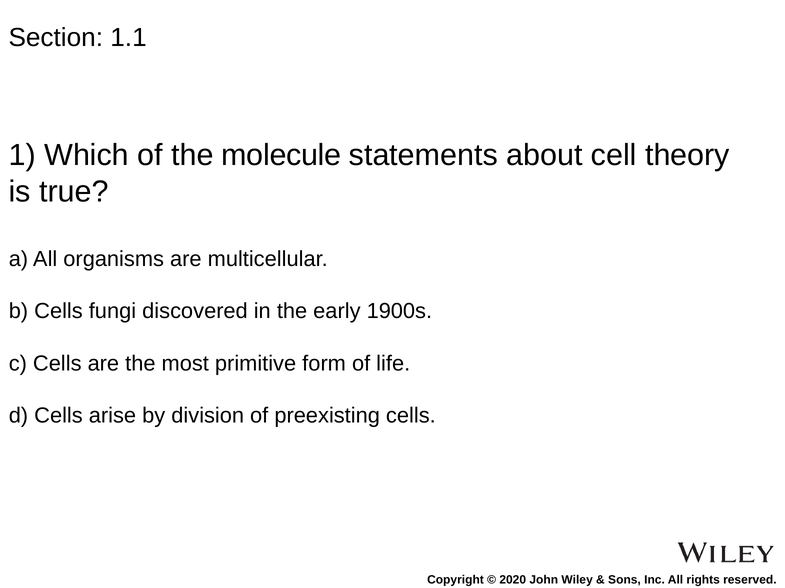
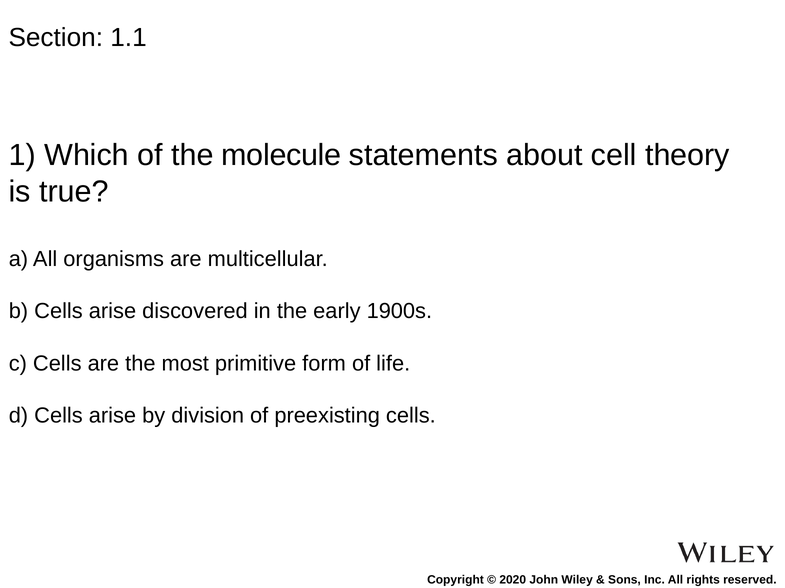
b Cells fungi: fungi -> arise (112, 312)
